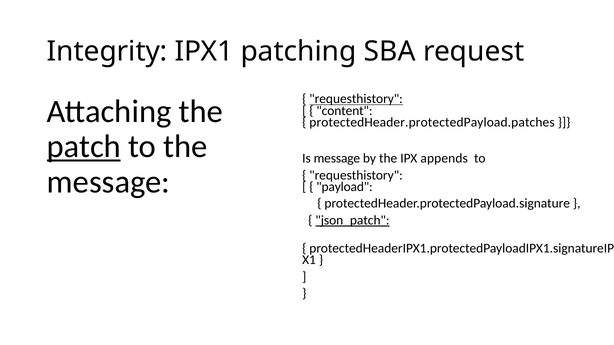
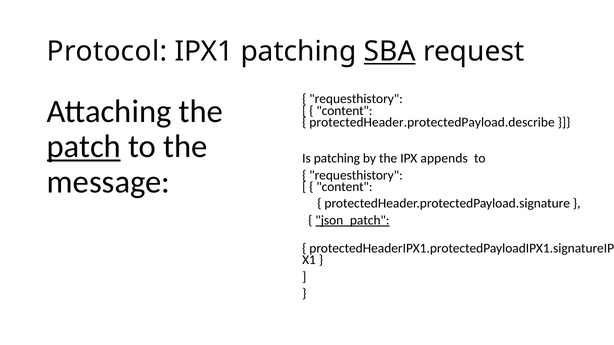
Integrity: Integrity -> Protocol (107, 52)
SBA underline: none -> present (390, 52)
requesthistory underline: present -> none (356, 99)
protectedHeader.protectedPayload.patches: protectedHeader.protectedPayload.patches -> protectedHeader.protectedPayload.describe (432, 122)
Is message: message -> patching (337, 159)
payload: payload -> content (344, 187)
